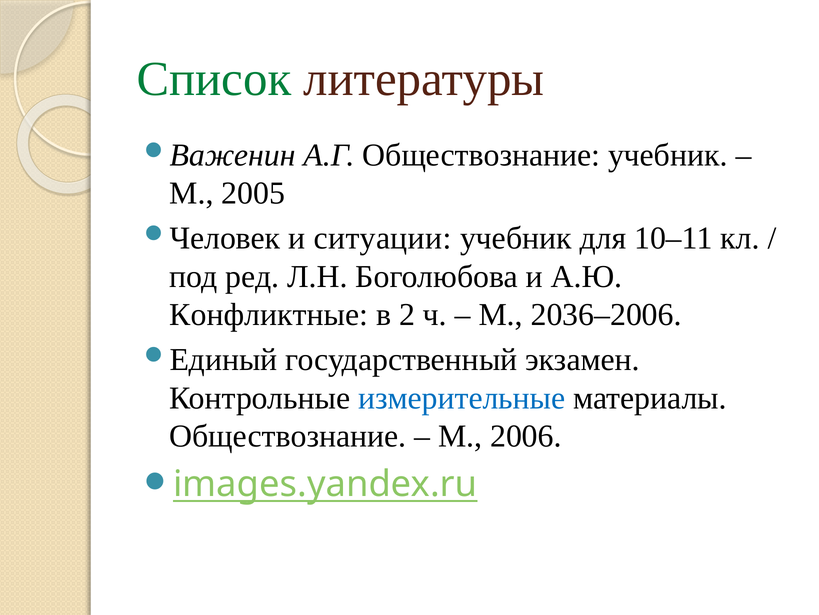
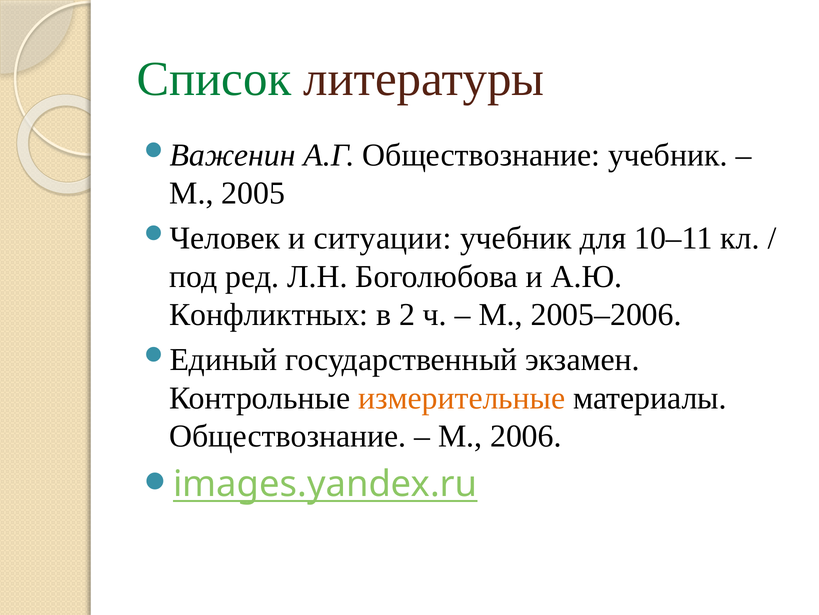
Конфликтные: Конфликтные -> Конфликтных (269, 314)
2036–2006: 2036–2006 -> 2005–2006 (606, 314)
измерительные colour: blue -> orange (462, 398)
